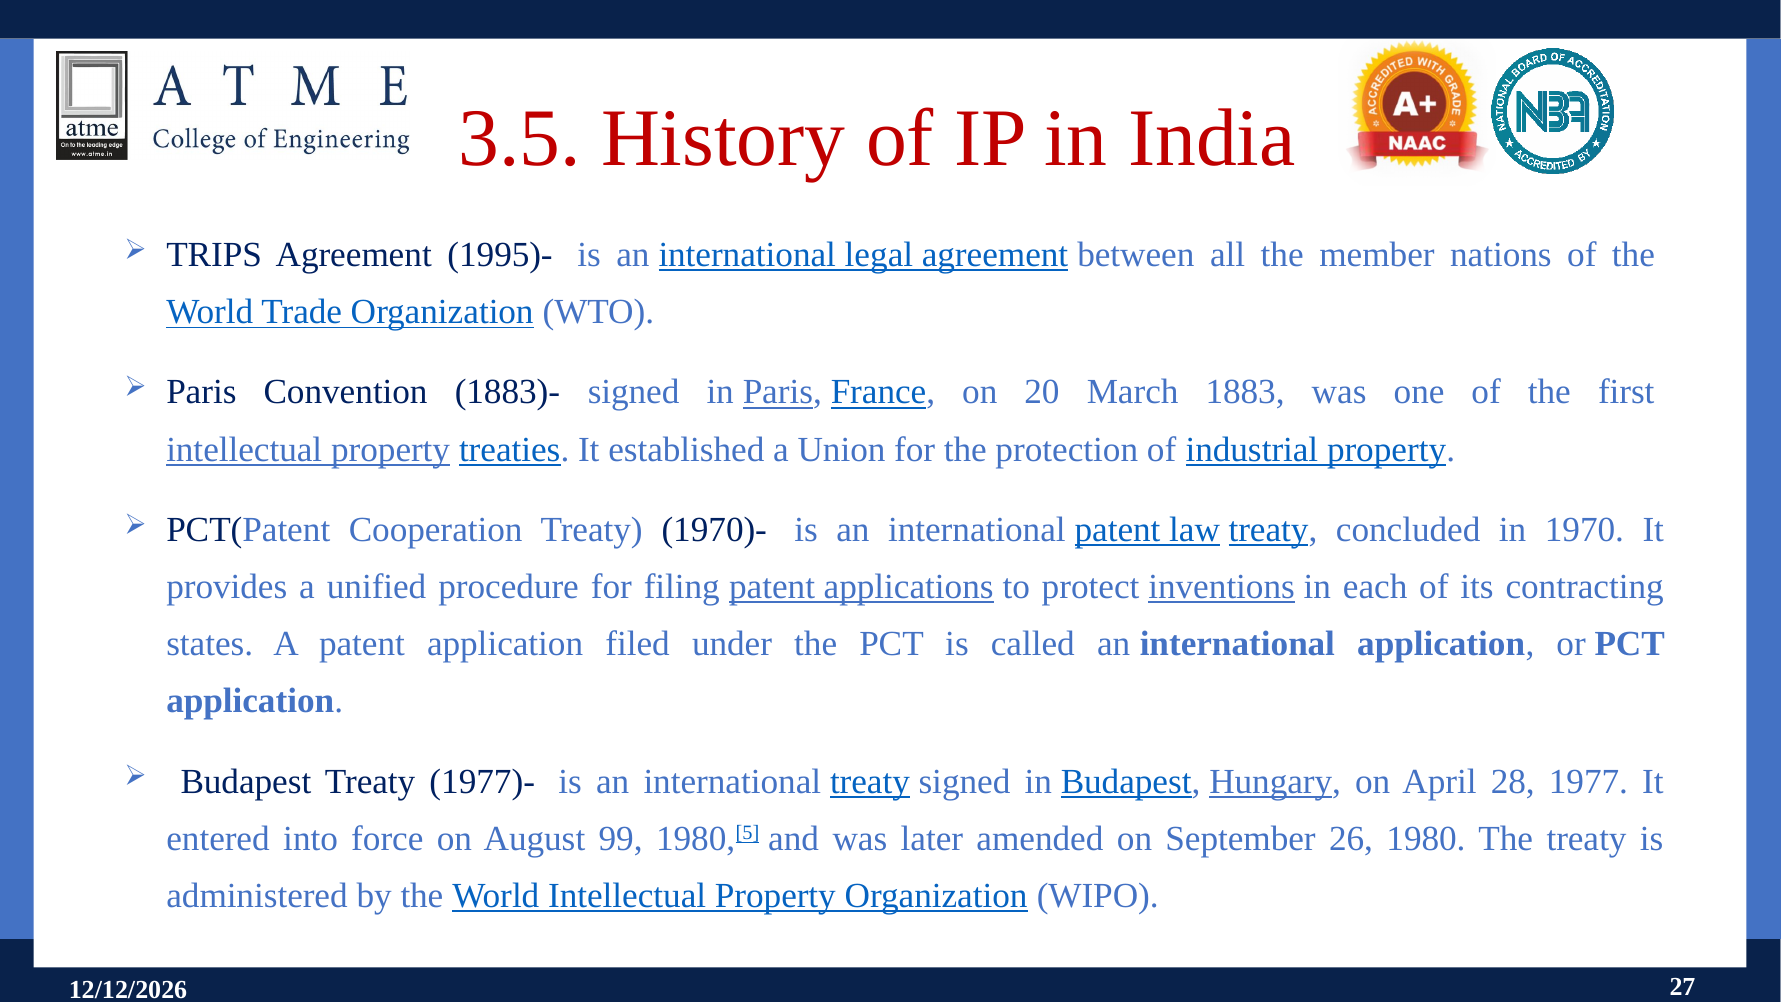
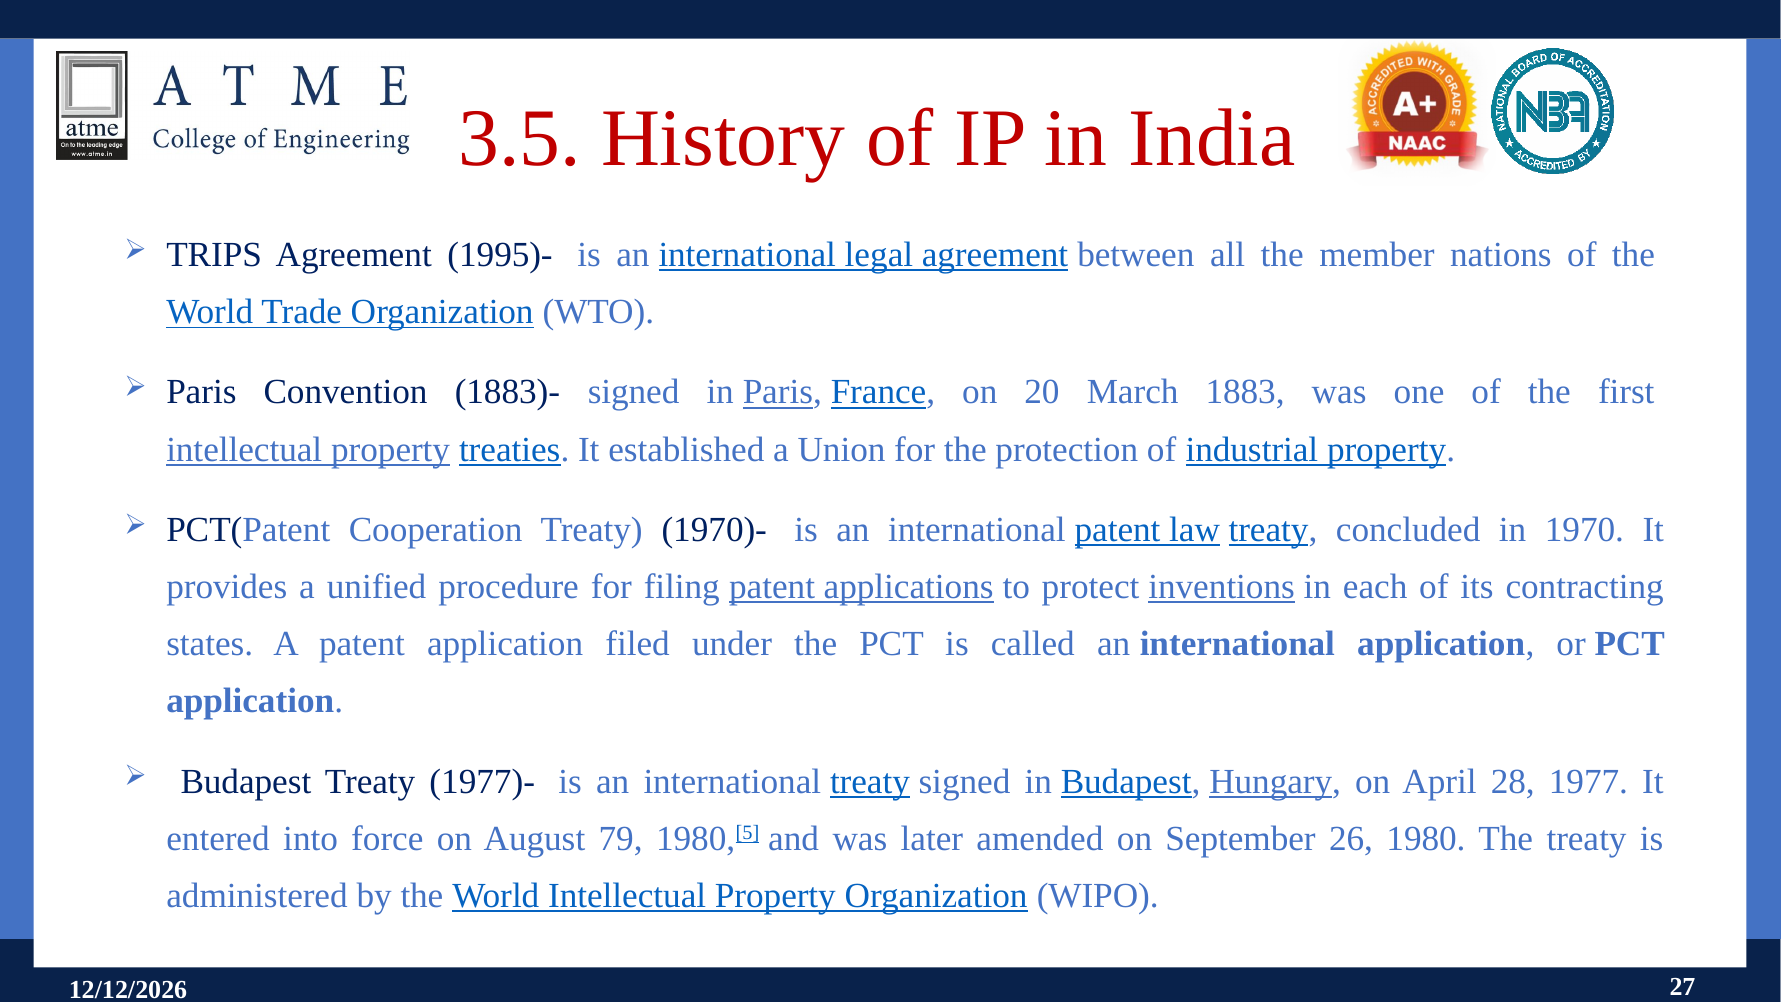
99: 99 -> 79 (621, 838)
